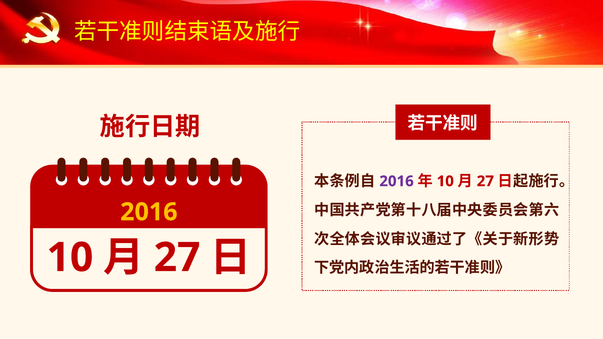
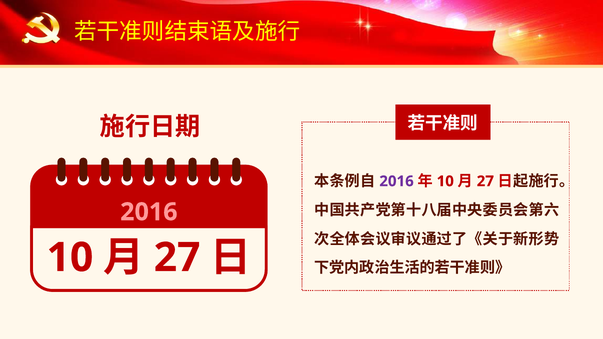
2016 colour: yellow -> pink (149, 212)
